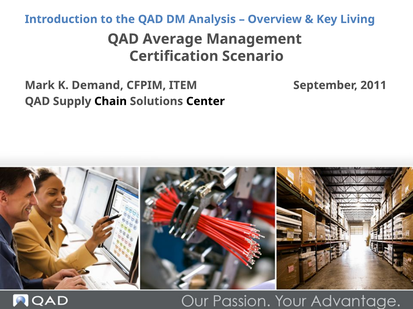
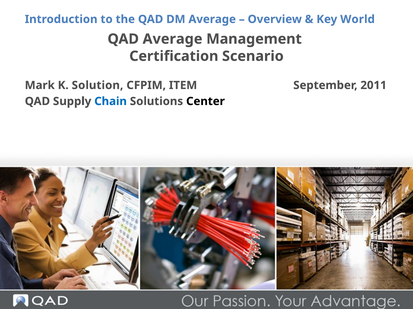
DM Analysis: Analysis -> Average (212, 19)
Living: Living -> World (358, 19)
Demand: Demand -> Solution (97, 85)
Chain colour: black -> blue (111, 102)
